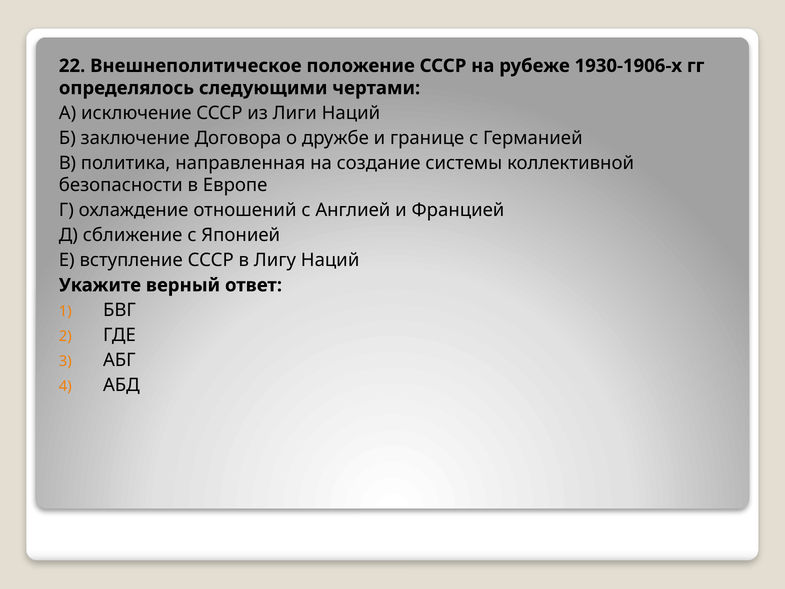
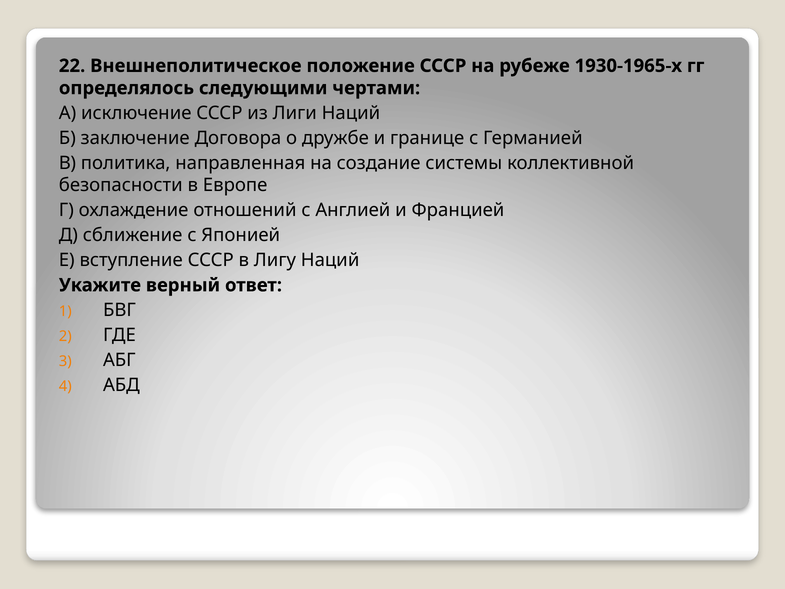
1930-1906-х: 1930-1906-х -> 1930-1965-х (628, 66)
